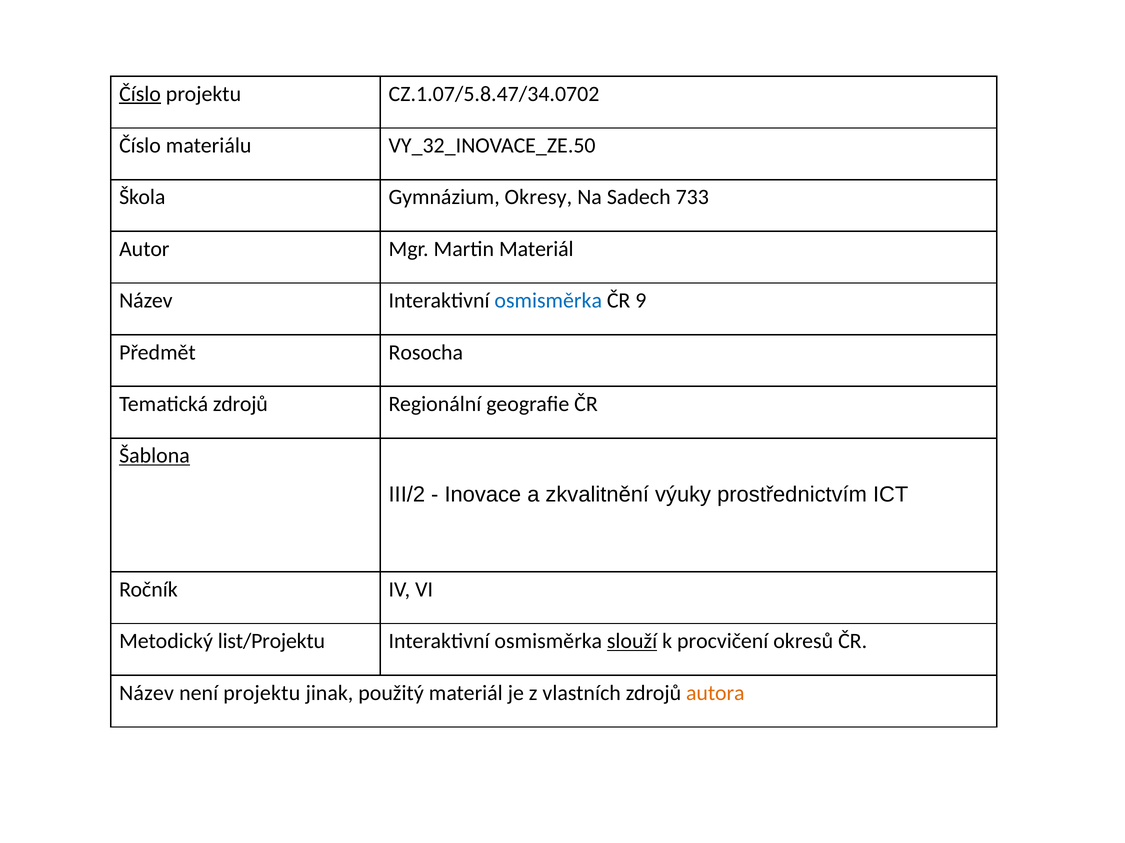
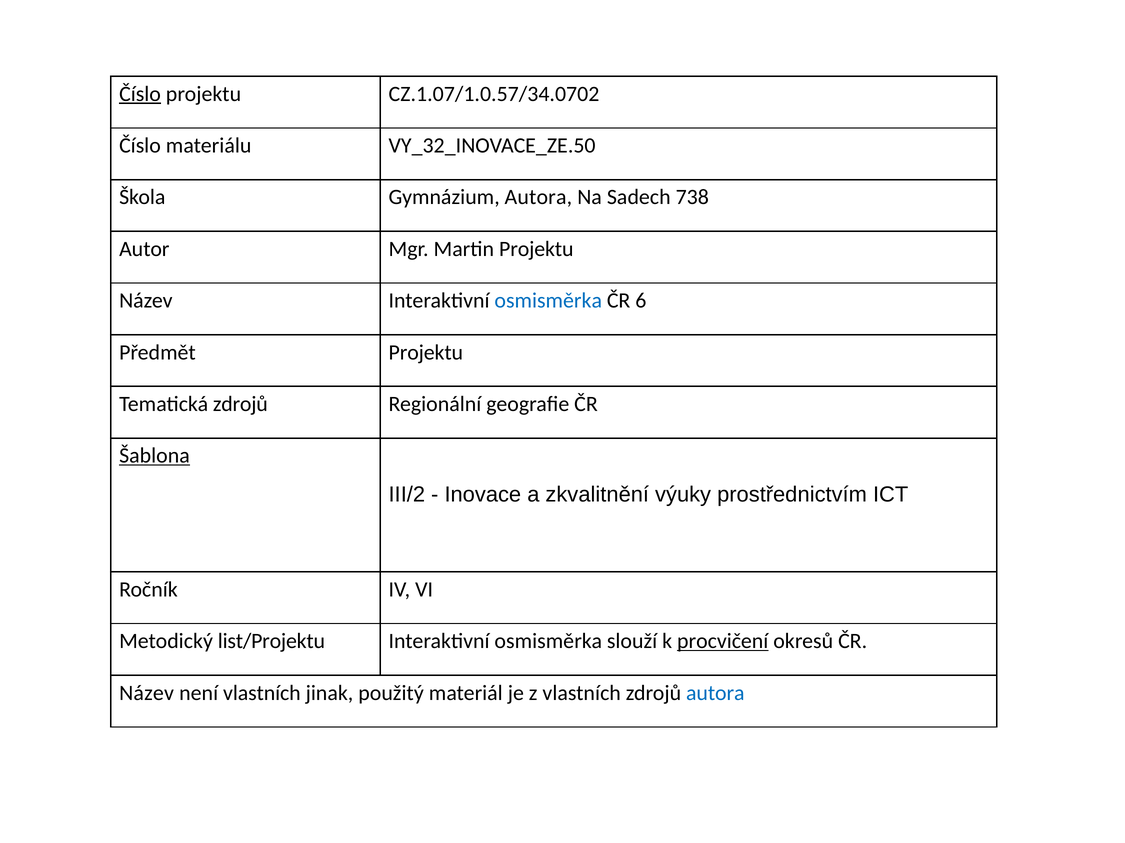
CZ.1.07/5.8.47/34.0702: CZ.1.07/5.8.47/34.0702 -> CZ.1.07/1.0.57/34.0702 (494, 94)
Gymnázium Okresy: Okresy -> Autora (538, 197)
733: 733 -> 738 (692, 197)
Martin Materiál: Materiál -> Projektu (536, 249)
9: 9 -> 6 (641, 301)
Předmět Rosocha: Rosocha -> Projektu (426, 353)
slouží underline: present -> none (632, 642)
procvičení underline: none -> present (723, 642)
není projektu: projektu -> vlastních (262, 693)
autora colour: orange -> blue (715, 693)
